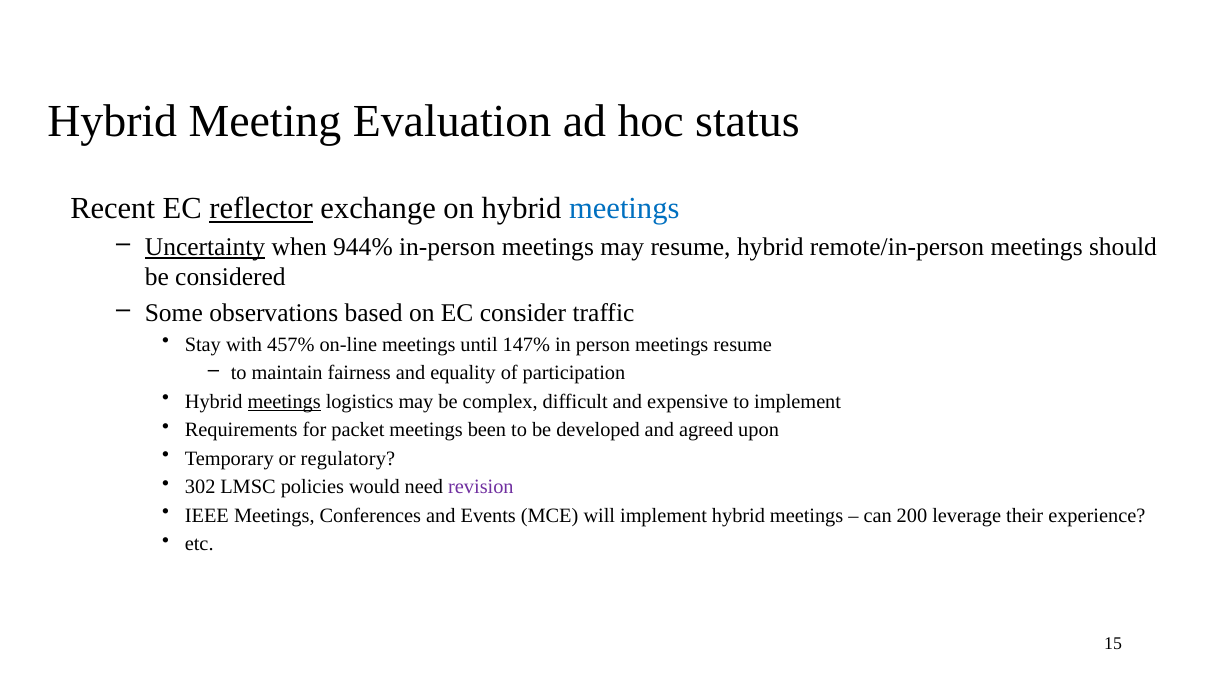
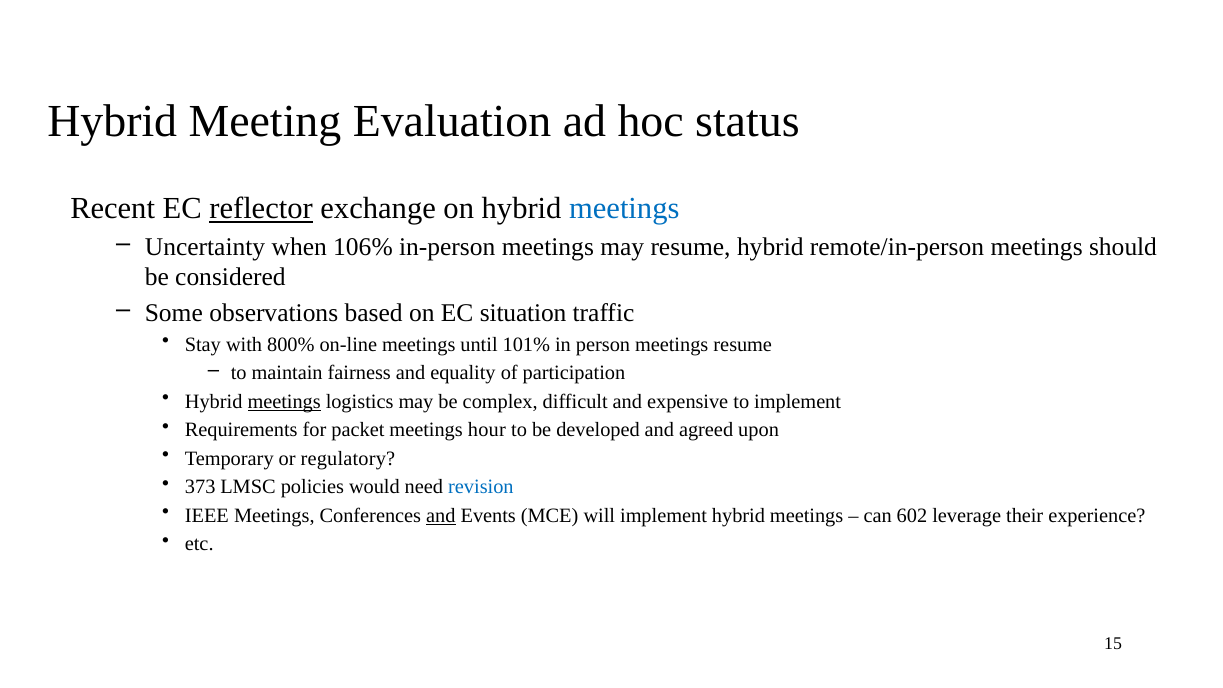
Uncertainty underline: present -> none (205, 247)
944%: 944% -> 106% (363, 247)
consider: consider -> situation (523, 313)
457%: 457% -> 800% (291, 344)
147%: 147% -> 101% (526, 344)
been: been -> hour (487, 430)
302: 302 -> 373 (200, 487)
revision colour: purple -> blue (481, 487)
and underline: none -> present (441, 516)
200: 200 -> 602 (912, 516)
